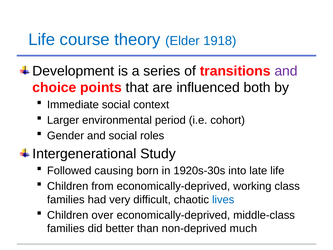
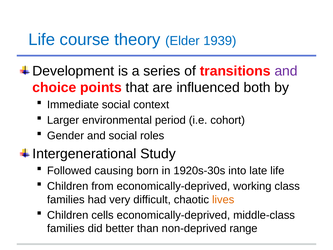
1918: 1918 -> 1939 (220, 41)
lives colour: blue -> orange (223, 199)
over: over -> cells (102, 215)
much: much -> range (243, 228)
